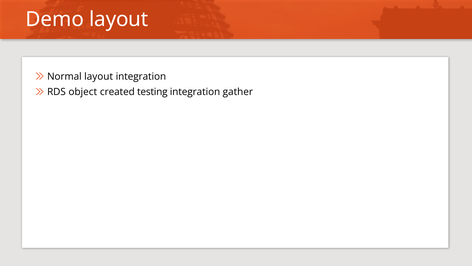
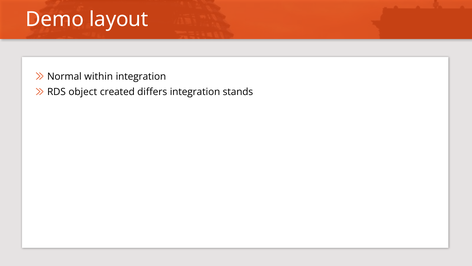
Normal layout: layout -> within (99, 76)
testing: testing -> differs (152, 92)
gather: gather -> stands (238, 92)
